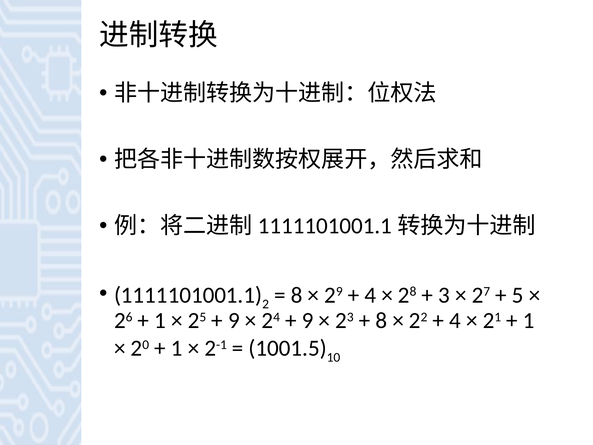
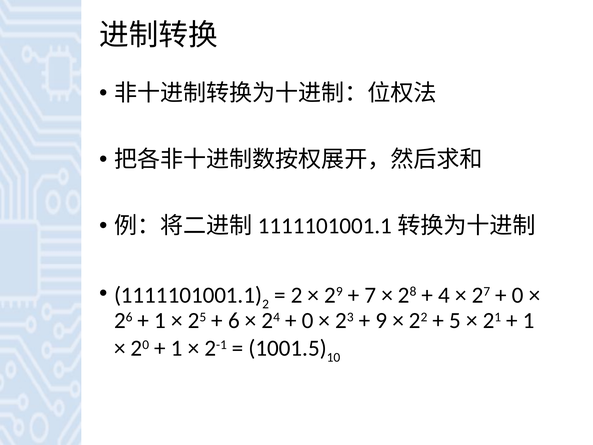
8: 8 -> 2 (297, 295)
4: 4 -> 7 (370, 295)
3: 3 -> 4 (444, 295)
5: 5 -> 0 (518, 295)
9: 9 -> 6 (234, 320)
9: 9 -> 0 (308, 320)
8: 8 -> 9 (381, 320)
4: 4 -> 5 (455, 320)
